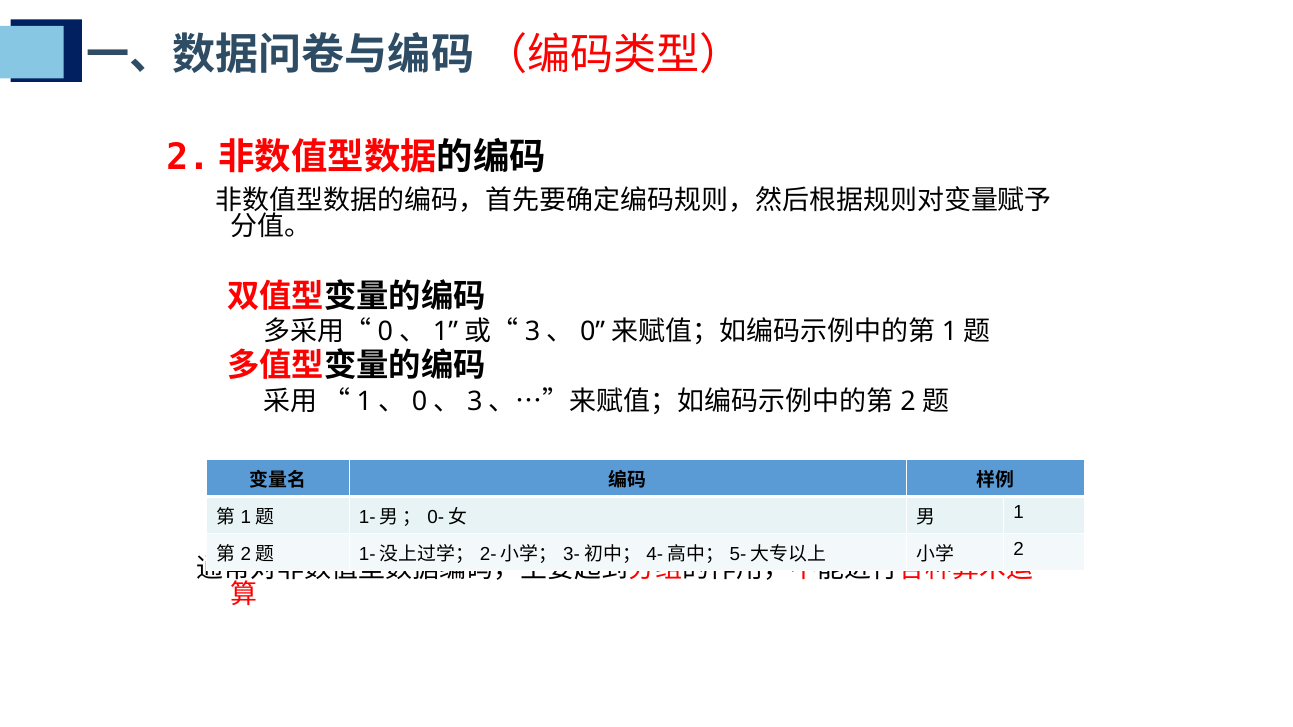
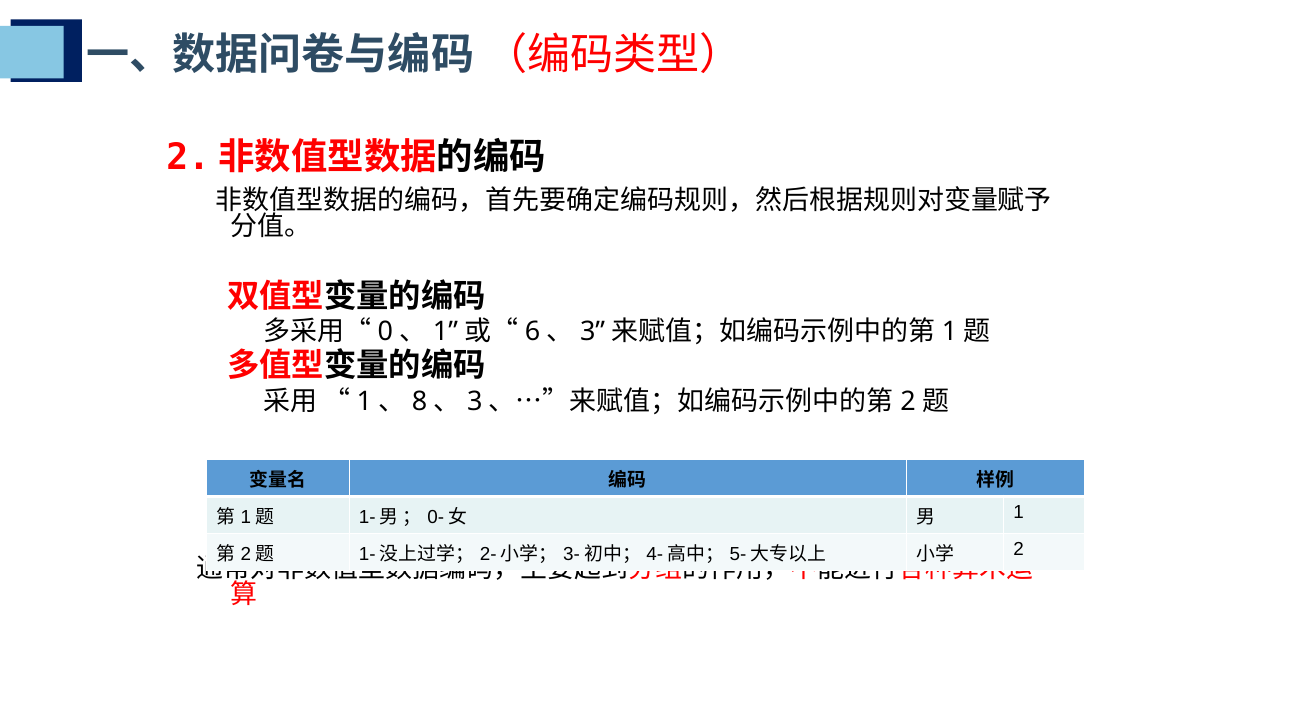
3: 3 -> 6 (533, 332)
0: 0 -> 3 (593, 332)
0: 0 -> 8 (420, 401)
